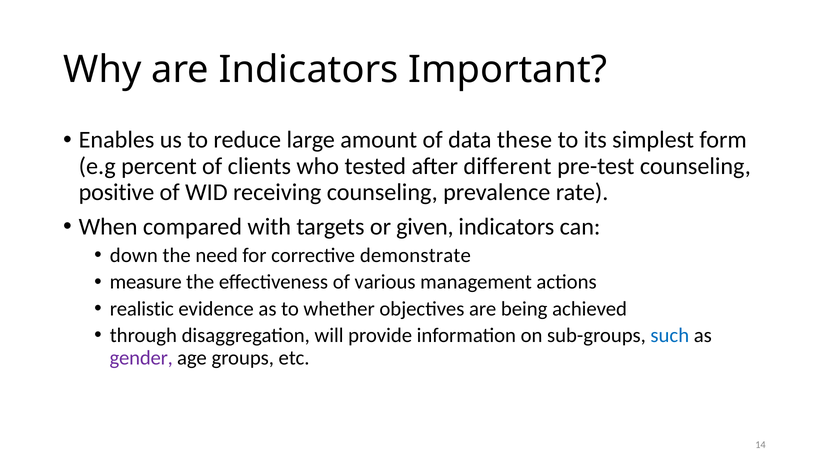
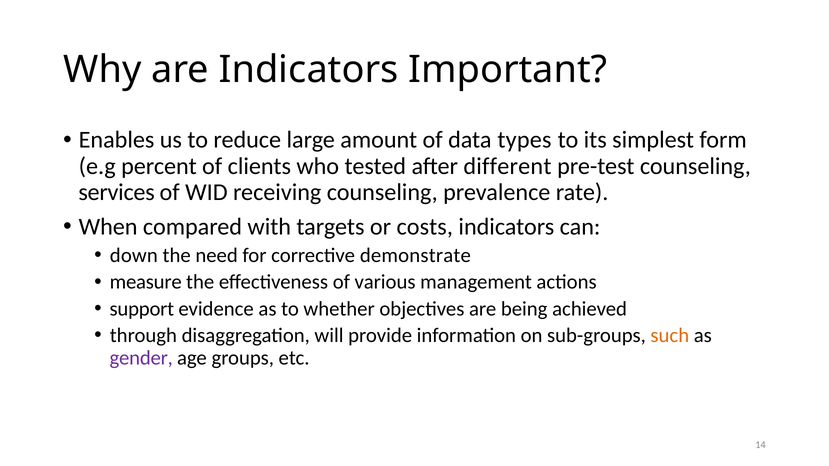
these: these -> types (524, 140)
positive: positive -> services (117, 192)
given: given -> costs (425, 227)
realistic: realistic -> support (142, 309)
such colour: blue -> orange (670, 336)
